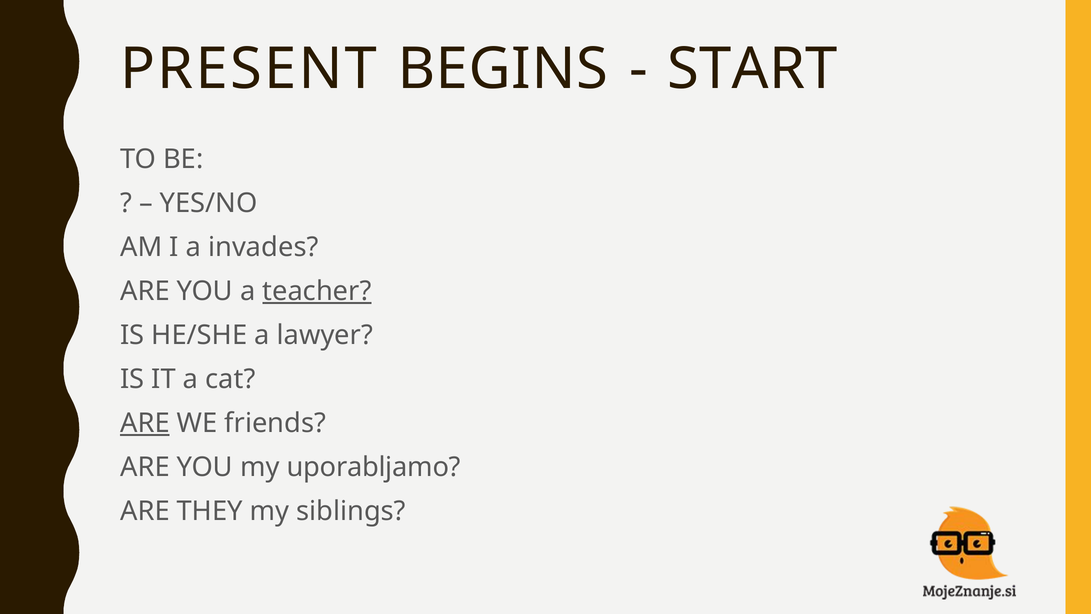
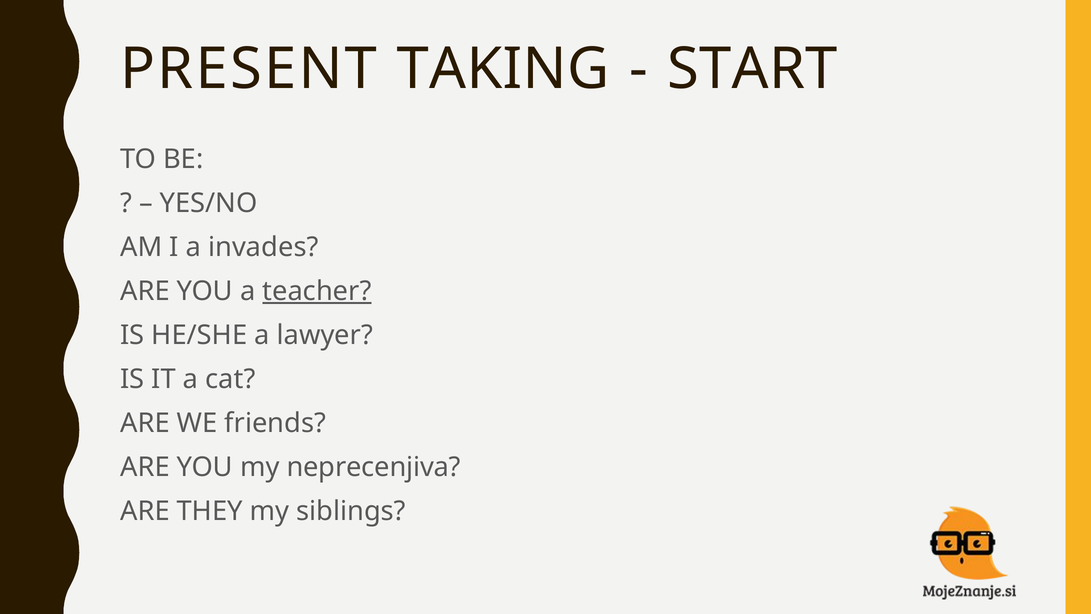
BEGINS: BEGINS -> TAKING (503, 69)
ARE underline: present -> none (145, 423)
uporabljamo: uporabljamo -> neprecenjiva (374, 467)
